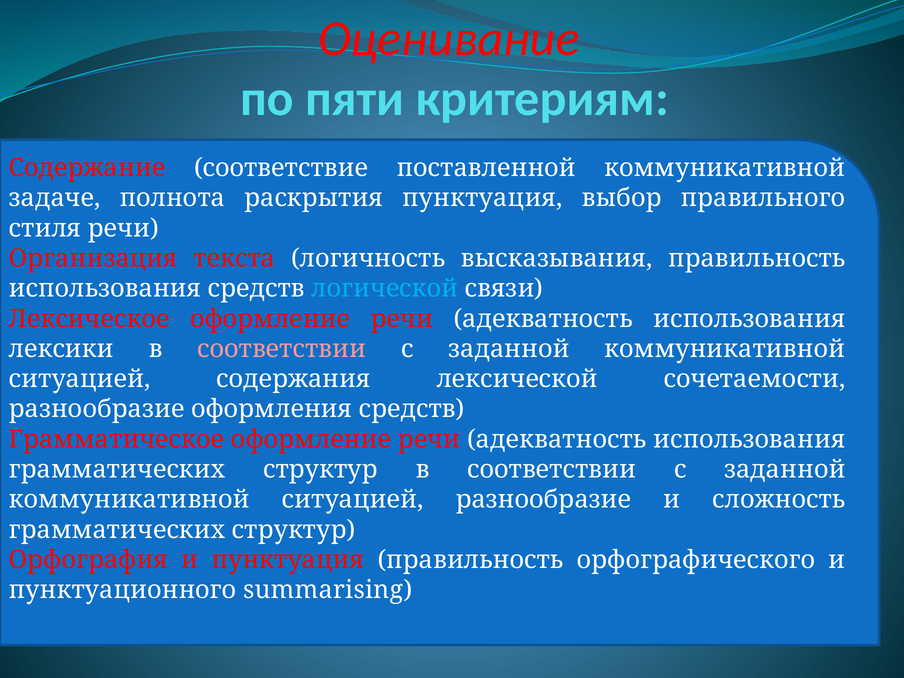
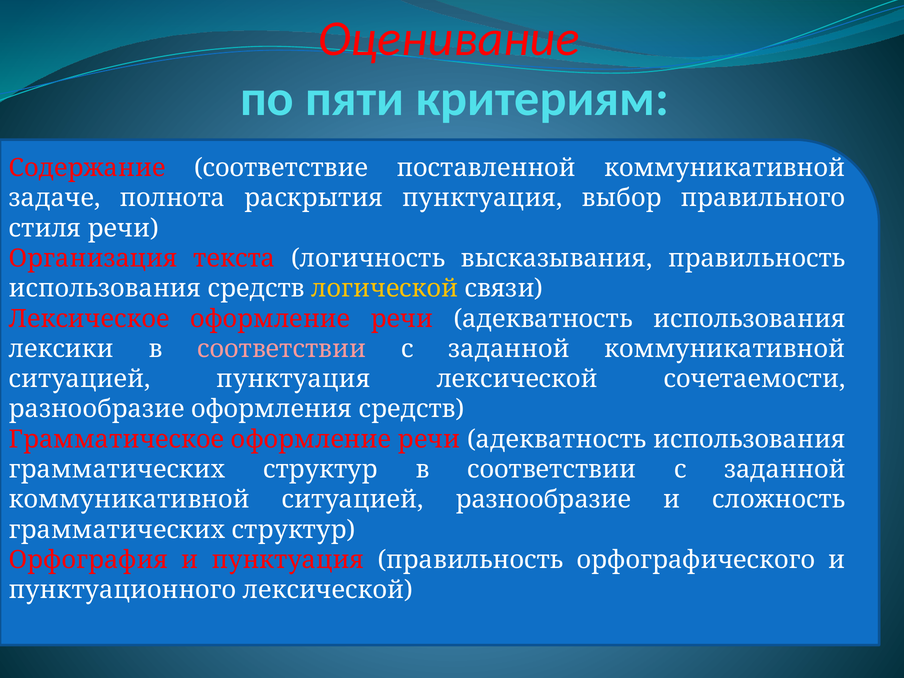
логической colour: light blue -> yellow (385, 289)
ситуацией содержания: содержания -> пунктуация (293, 379)
пунктуационного summarising: summarising -> лексической (328, 590)
